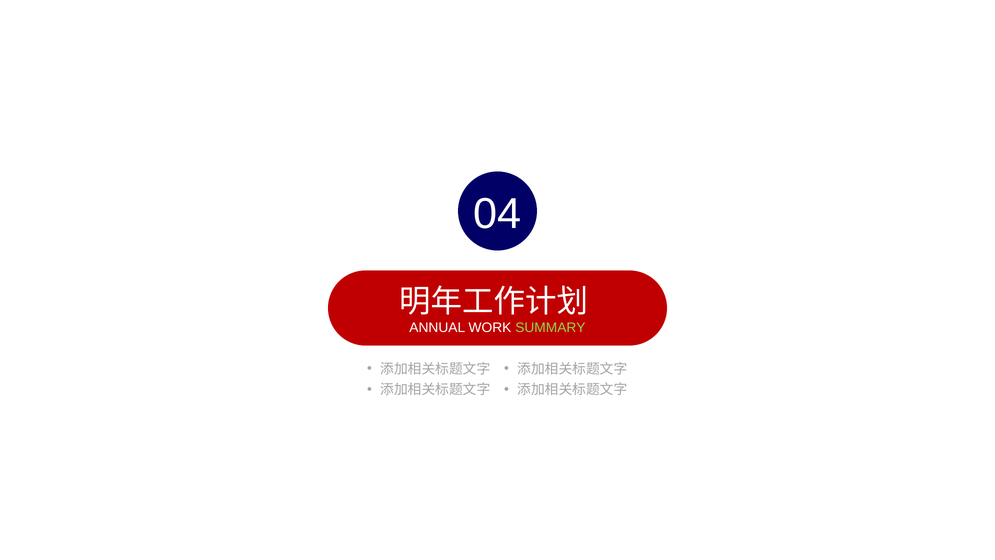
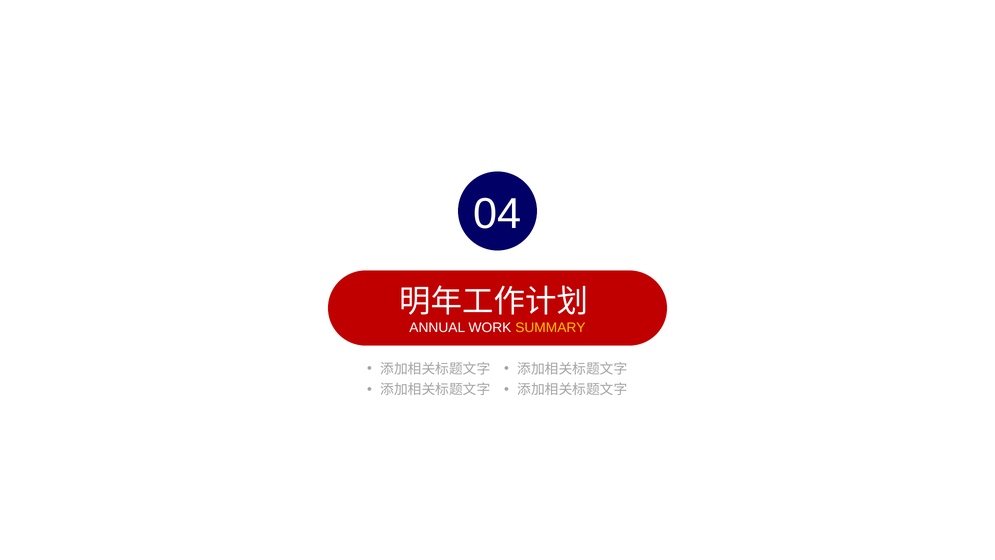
SUMMARY colour: light green -> yellow (550, 328)
